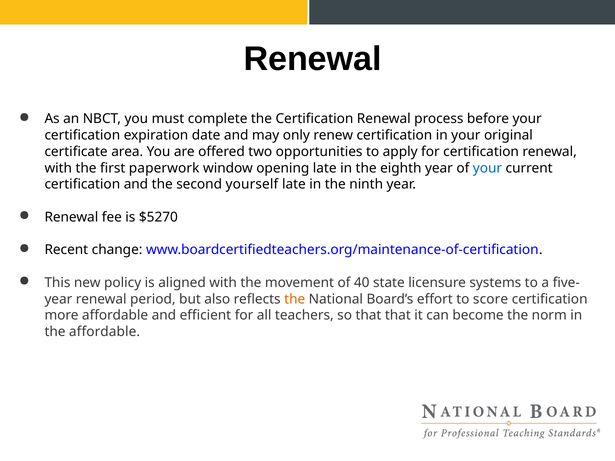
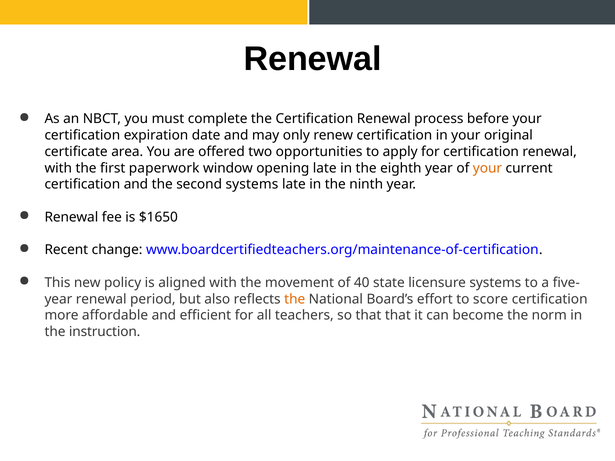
your colour: blue -> orange (487, 168)
second yourself: yourself -> systems (252, 184)
$5270: $5270 -> $1650 (158, 217)
the affordable: affordable -> instruction (105, 332)
